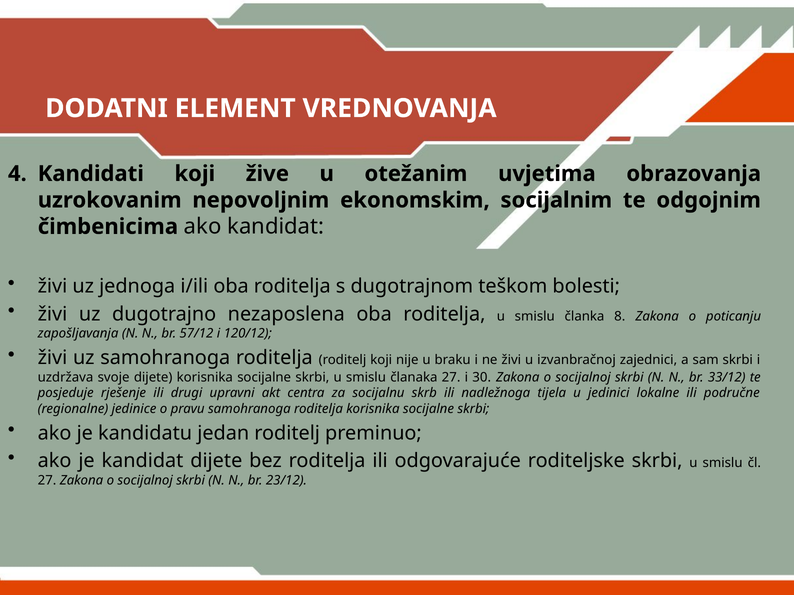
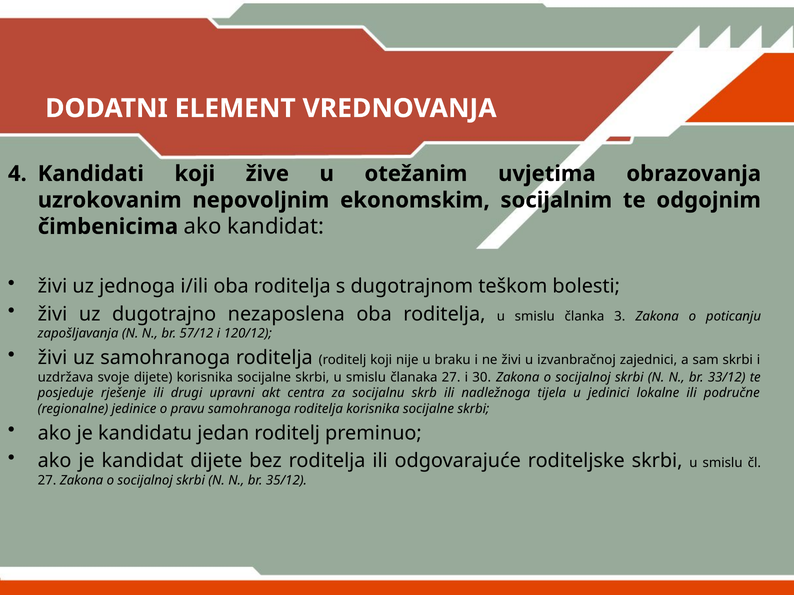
8: 8 -> 3 (620, 317)
23/12: 23/12 -> 35/12 (286, 481)
